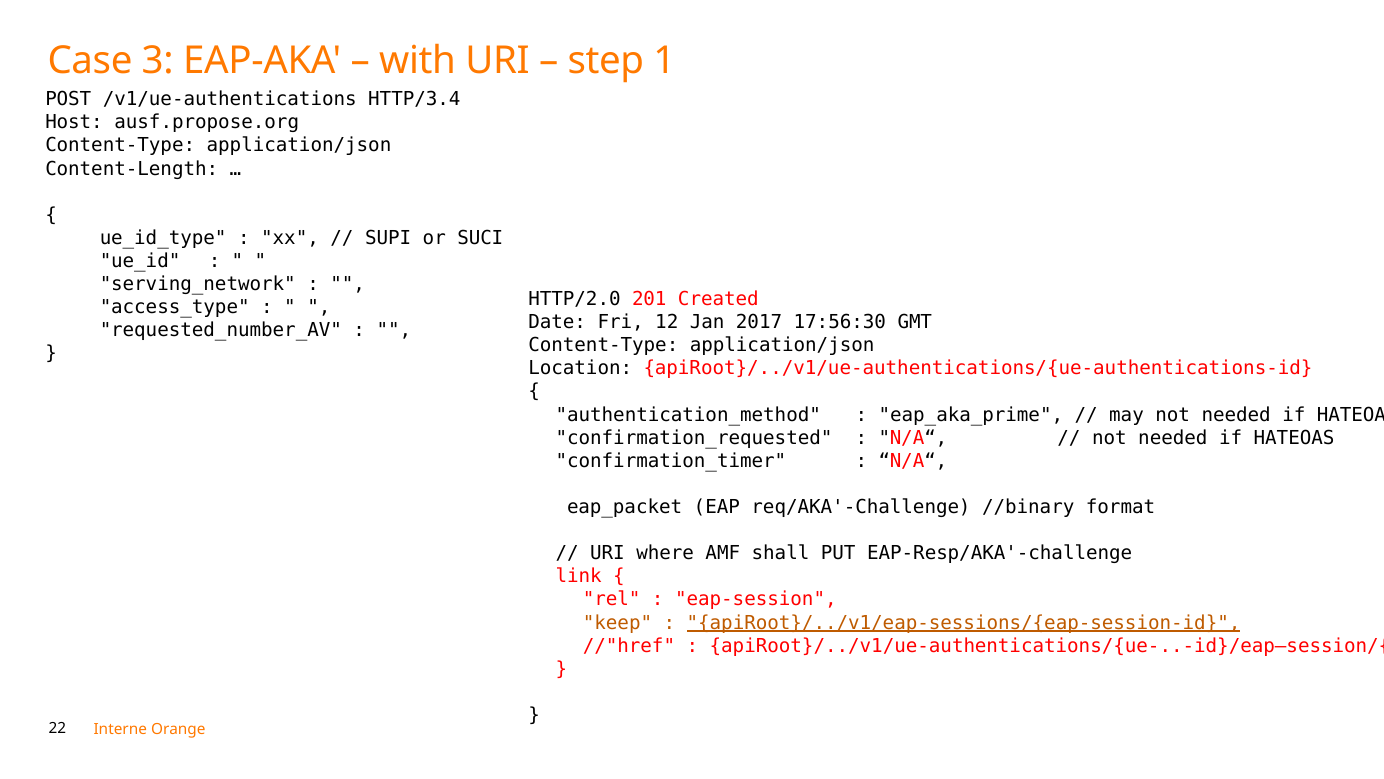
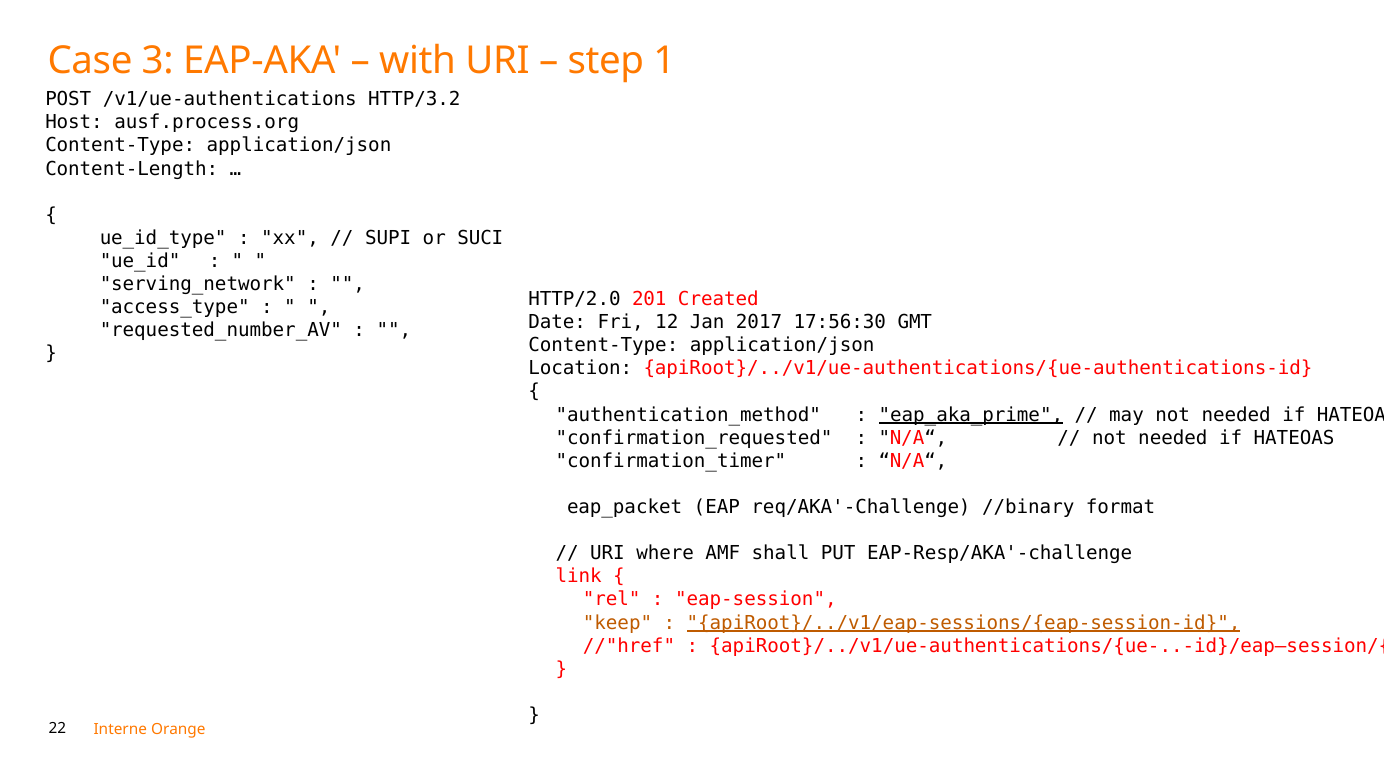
HTTP/3.4: HTTP/3.4 -> HTTP/3.2 (414, 99)
ausf.propose.org: ausf.propose.org -> ausf.process.org (207, 122)
eap_aka_prime underline: none -> present (971, 414)
